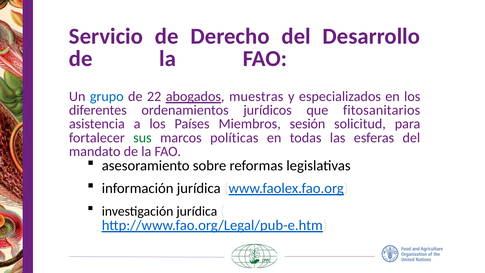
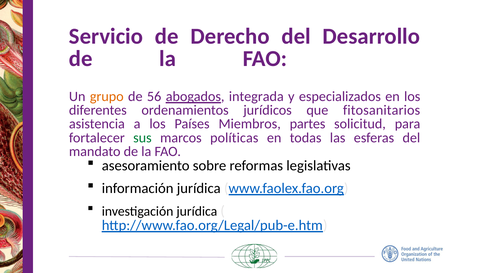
grupo colour: blue -> orange (107, 96)
22: 22 -> 56 (154, 96)
muestras: muestras -> integrada (256, 96)
sesión: sesión -> partes (308, 124)
